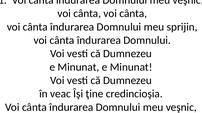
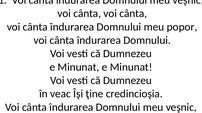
sprijin: sprijin -> popor (182, 27)
